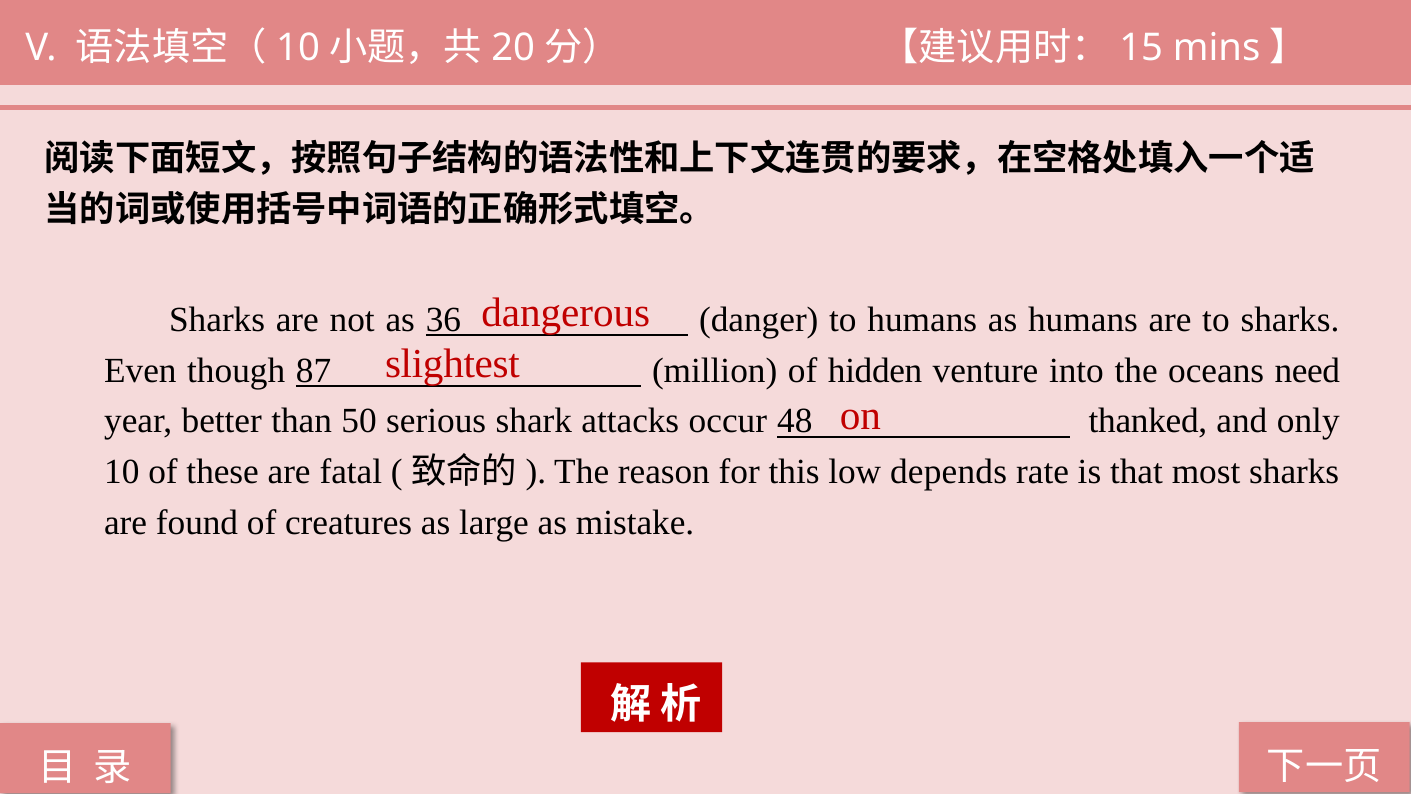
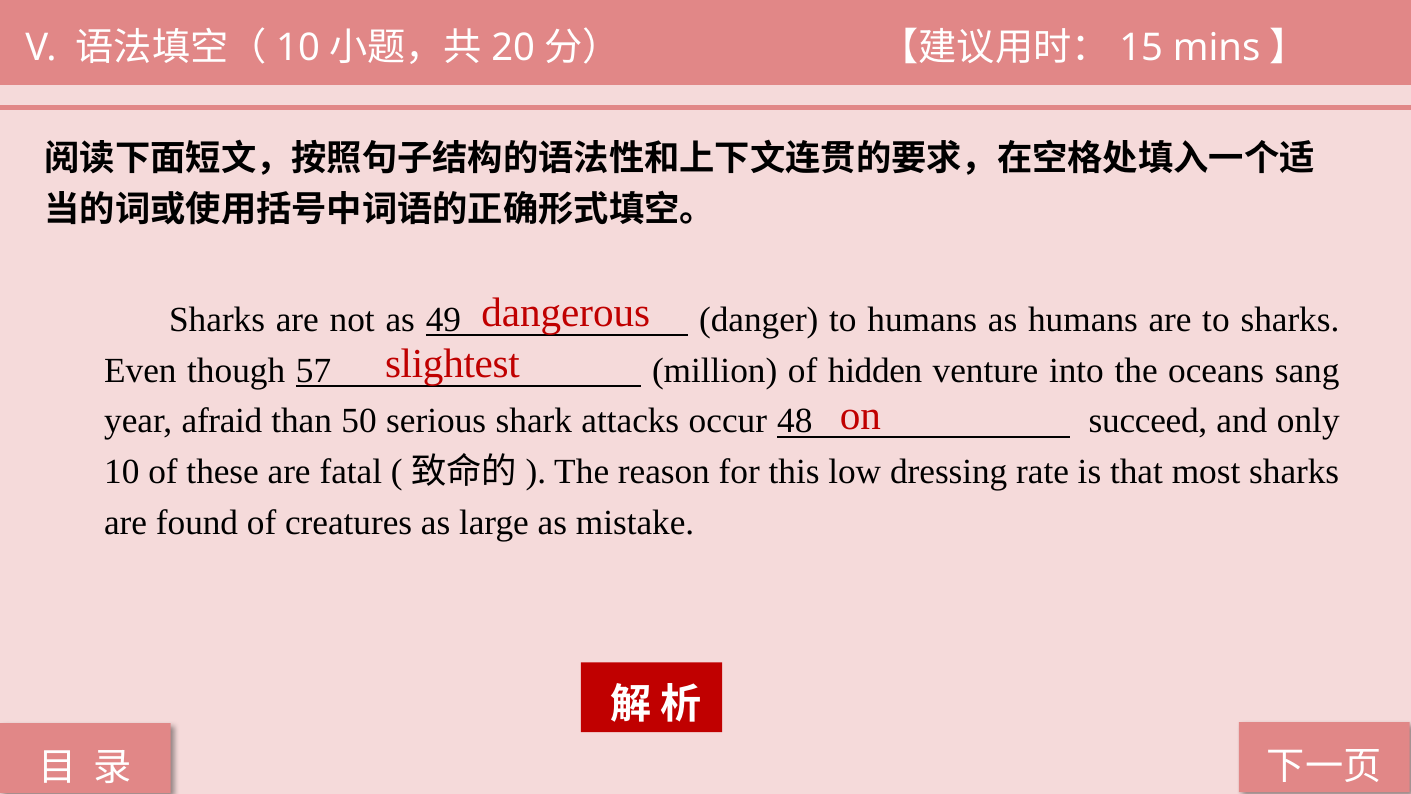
36: 36 -> 49 (443, 320)
87: 87 -> 57 (314, 370)
need: need -> sang (1307, 370)
better: better -> afraid (222, 421)
thanked: thanked -> succeed (1148, 421)
depends: depends -> dressing (949, 472)
